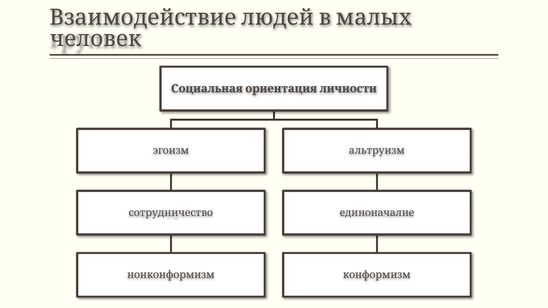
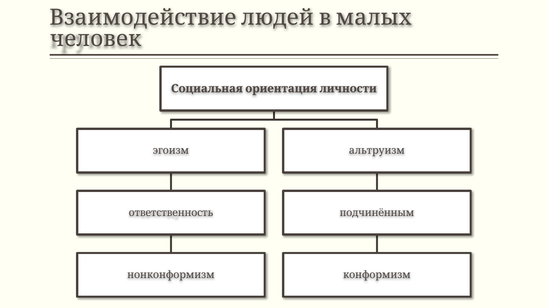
сотрудничество: сотрудничество -> ответственность (171, 213)
единоначалие: единоначалие -> подчинённым (377, 213)
